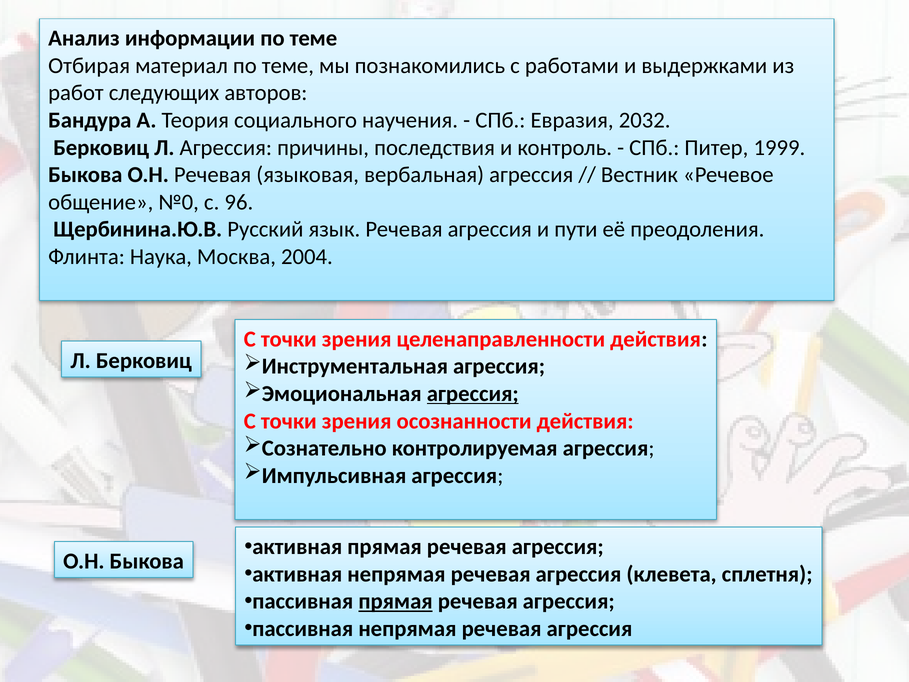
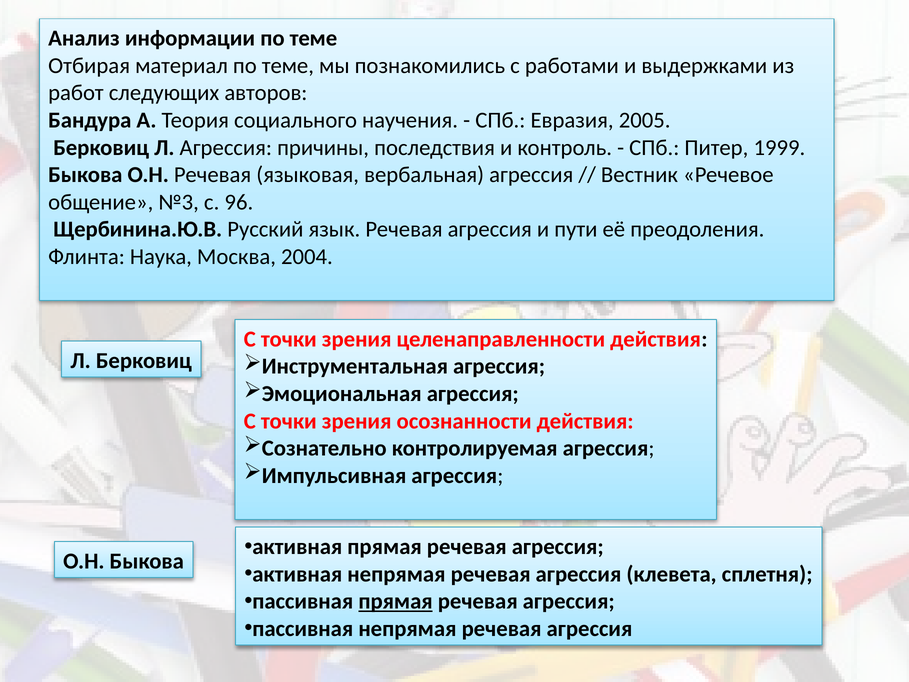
2032: 2032 -> 2005 (645, 120)
№0: №0 -> №3 (179, 202)
агрессия underline: present -> none (473, 394)
